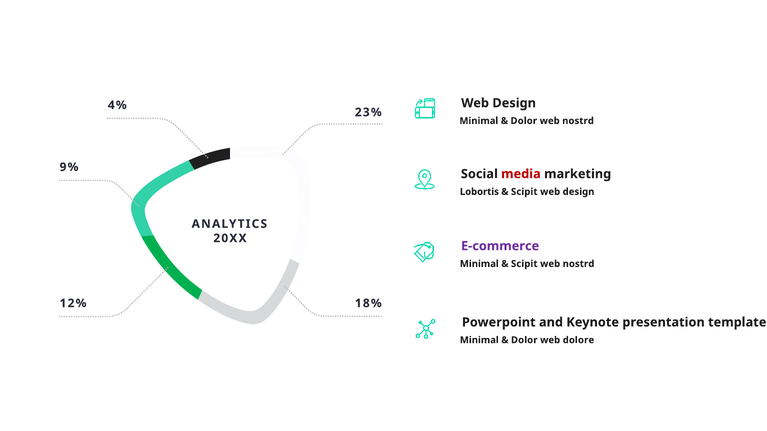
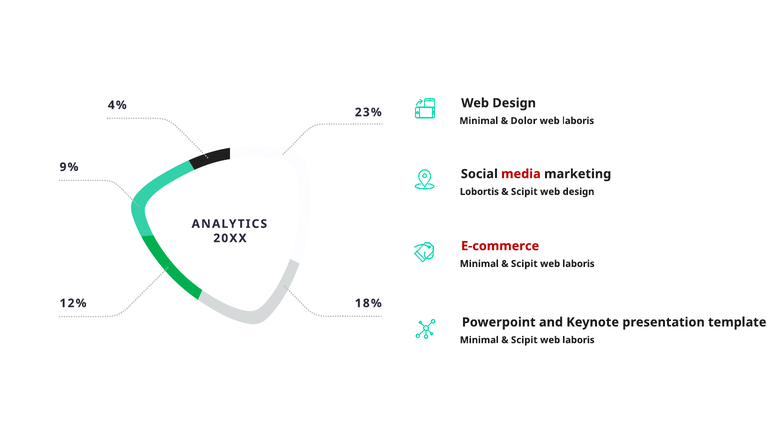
nostrd: nostrd -> laboris (578, 121)
E-commerce colour: purple -> red (500, 246)
nostrd: nostrd -> laboris (579, 264)
Dolor: Dolor -> Scipit (524, 340)
dolore: dolore -> laboris (579, 340)
